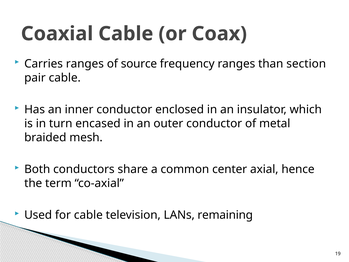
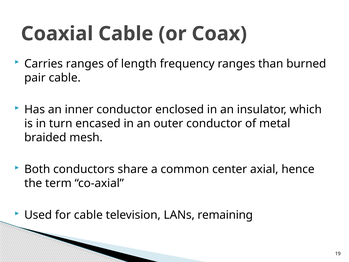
source: source -> length (139, 64)
section: section -> burned (306, 64)
